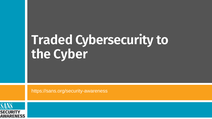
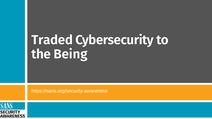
Cyber: Cyber -> Being (71, 54)
